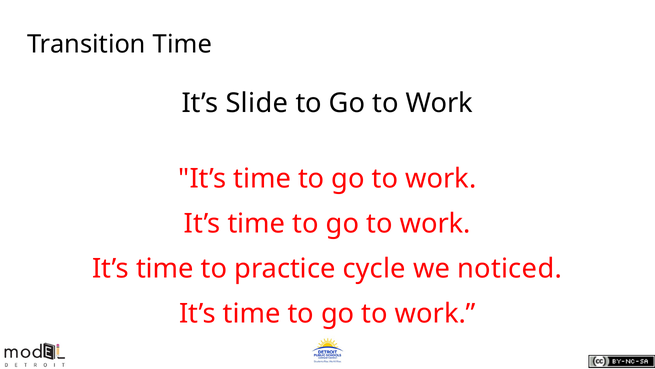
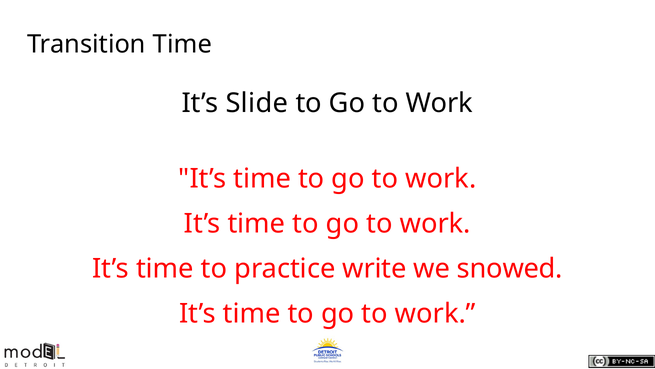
cycle: cycle -> write (374, 268)
noticed: noticed -> snowed (510, 268)
